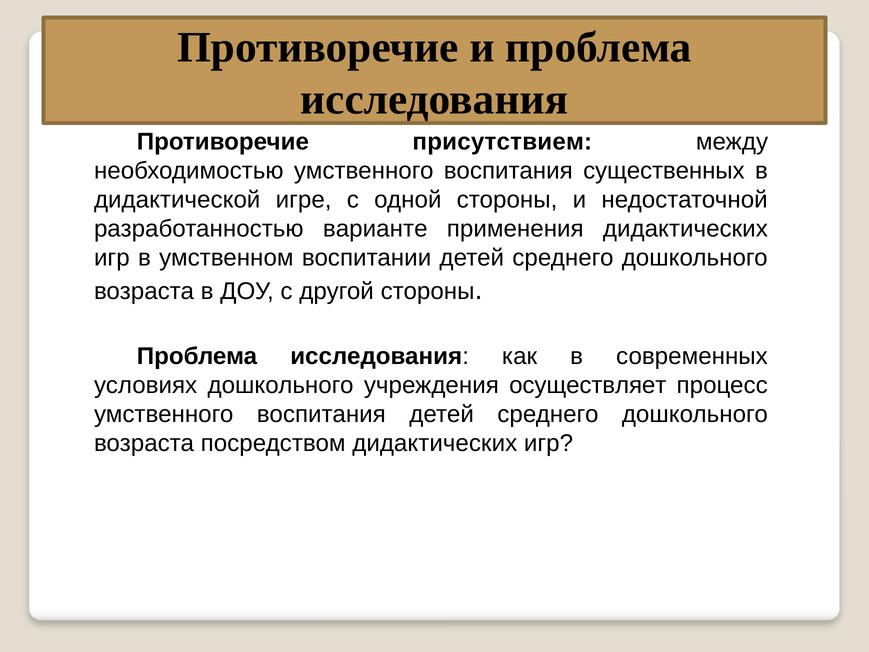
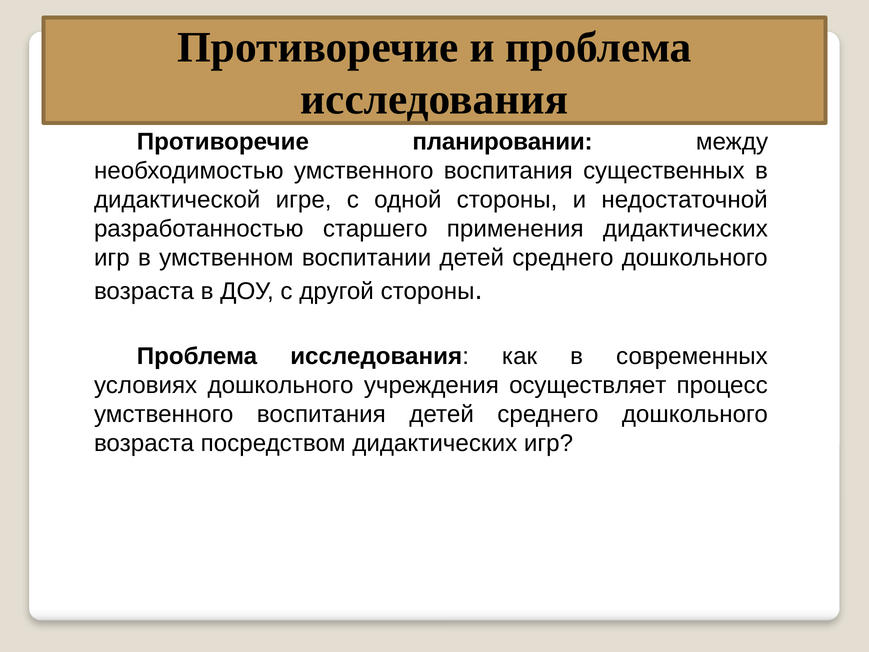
присутствием: присутствием -> планировании (503, 142)
варианте: варианте -> старшего (375, 228)
